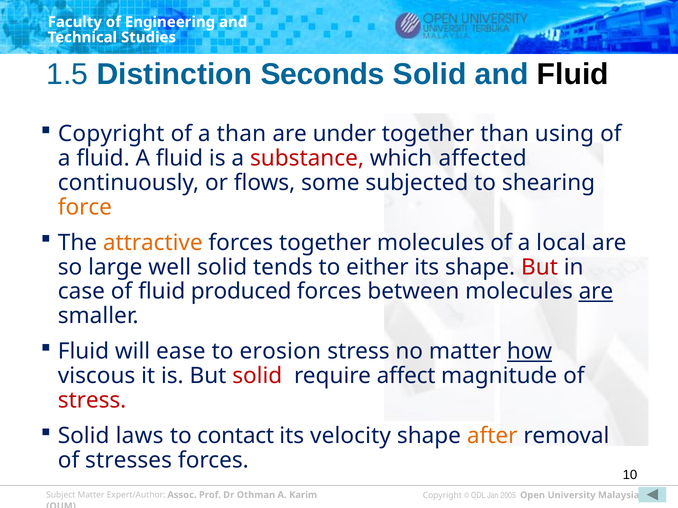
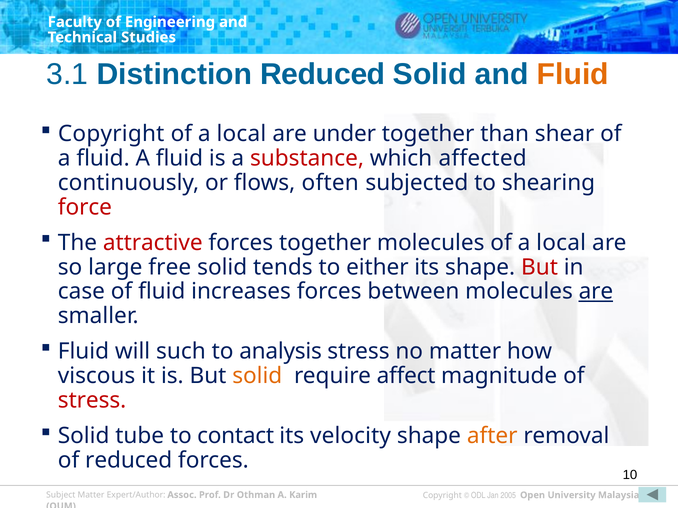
1.5: 1.5 -> 3.1 (67, 74)
Distinction Seconds: Seconds -> Reduced (323, 74)
Fluid colour: black -> orange (573, 74)
than: than -> local (241, 134)
using: using -> shear (565, 134)
some: some -> often (330, 183)
force colour: orange -> red (85, 207)
attractive colour: orange -> red (153, 243)
well: well -> free (170, 267)
produced: produced -> increases (241, 292)
ease: ease -> such (181, 352)
erosion: erosion -> analysis (281, 352)
how underline: present -> none (530, 352)
solid colour: red -> orange (257, 376)
laws: laws -> tube (140, 436)
of stresses: stresses -> reduced (129, 461)
